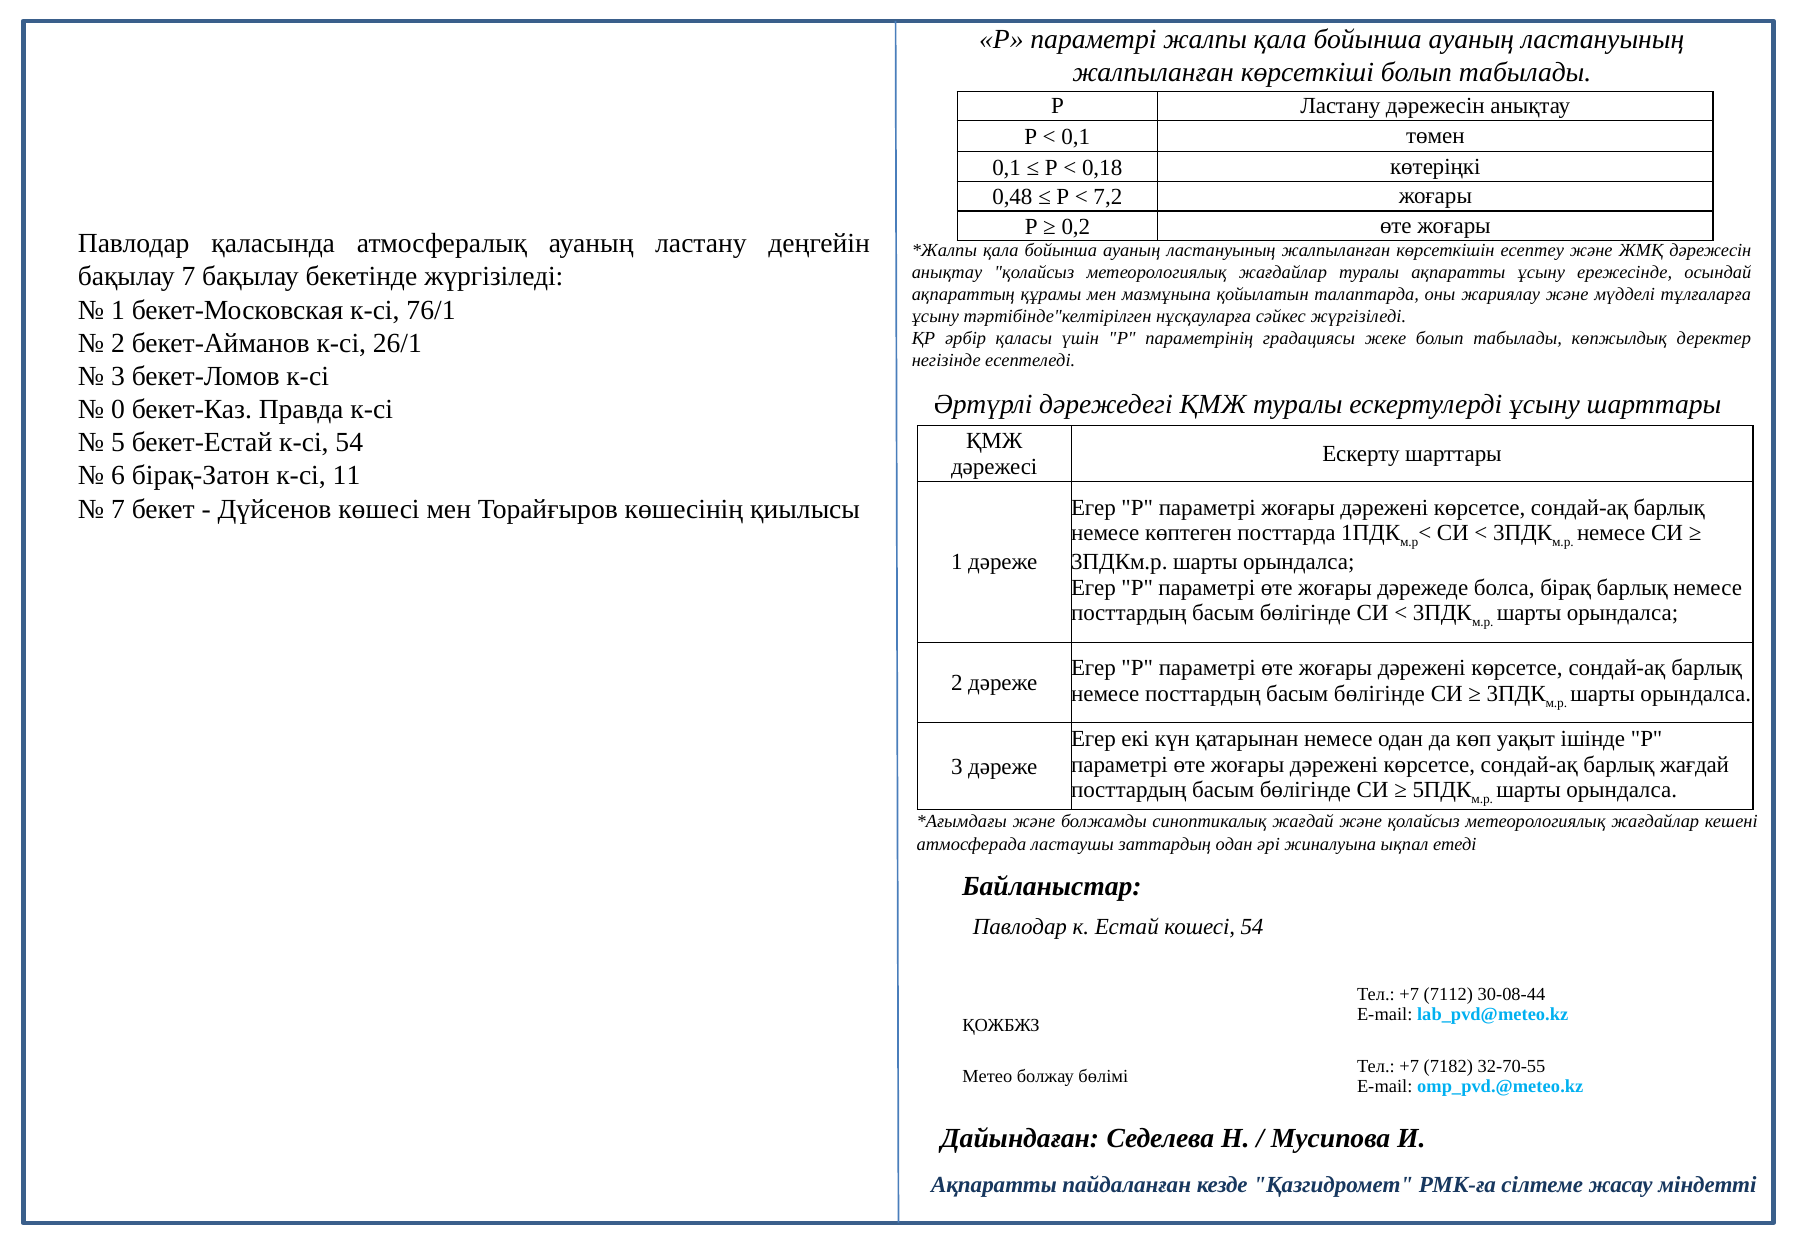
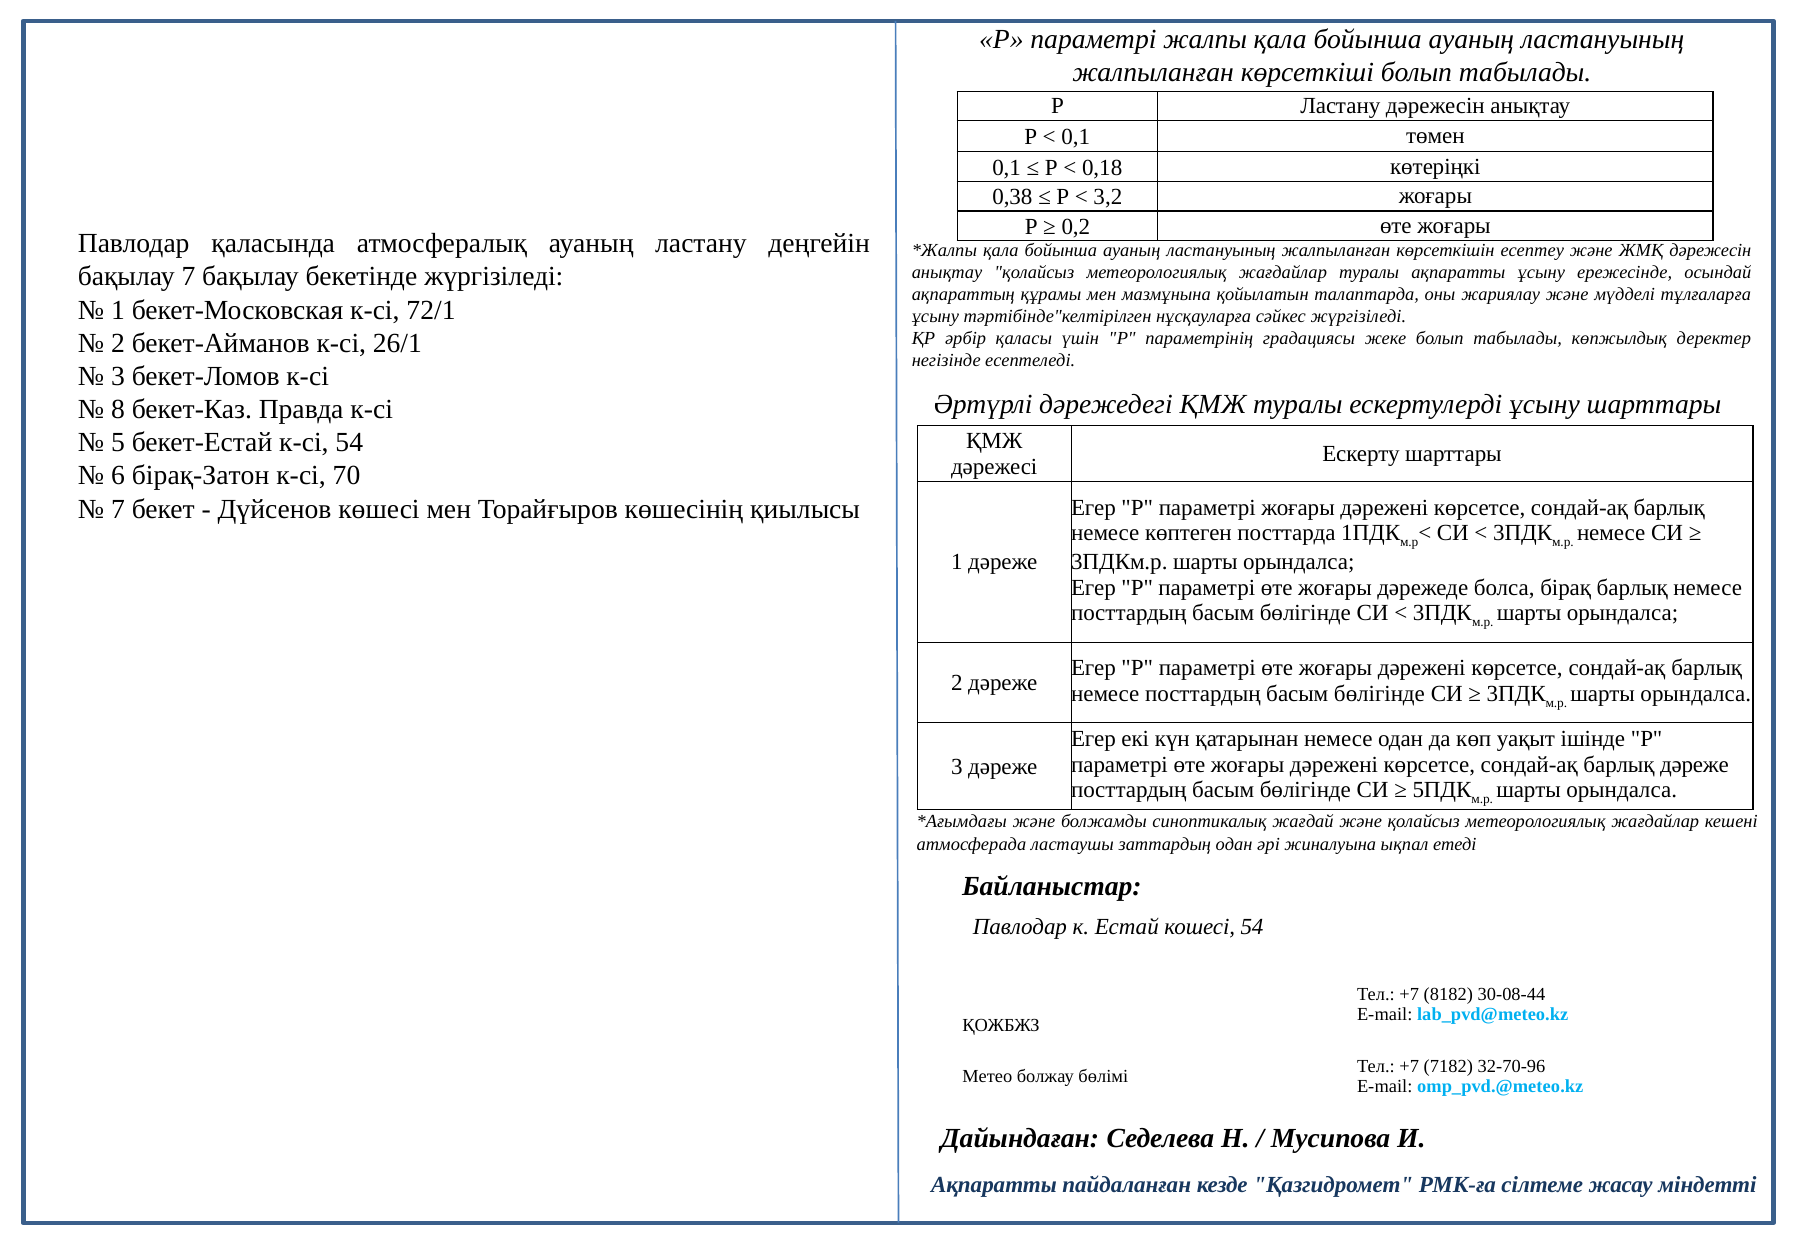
0,48: 0,48 -> 0,38 (1012, 197)
7,2: 7,2 -> 3,2 (1108, 197)
76/1: 76/1 -> 72/1 (431, 310)
0: 0 -> 8 (118, 410)
11: 11 -> 70 (347, 476)
барлық жағдай: жағдай -> дәреже (1695, 765)
7112: 7112 -> 8182 (1448, 995)
32-70-55: 32-70-55 -> 32-70-96 (1512, 1066)
